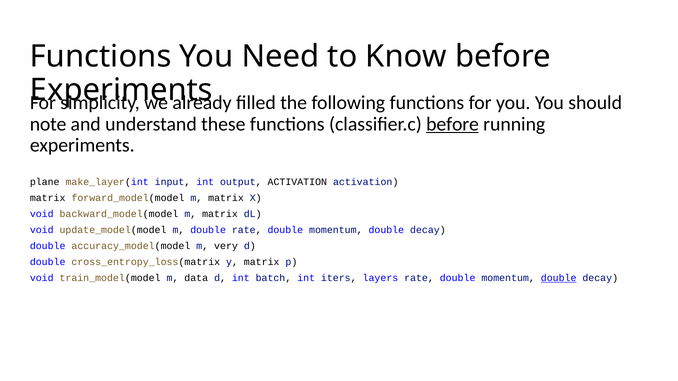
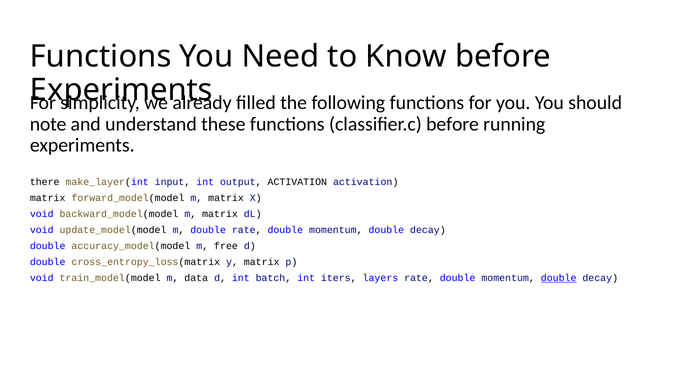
before underline: present -> none (453, 124)
plane: plane -> there (45, 182)
very: very -> free (226, 246)
